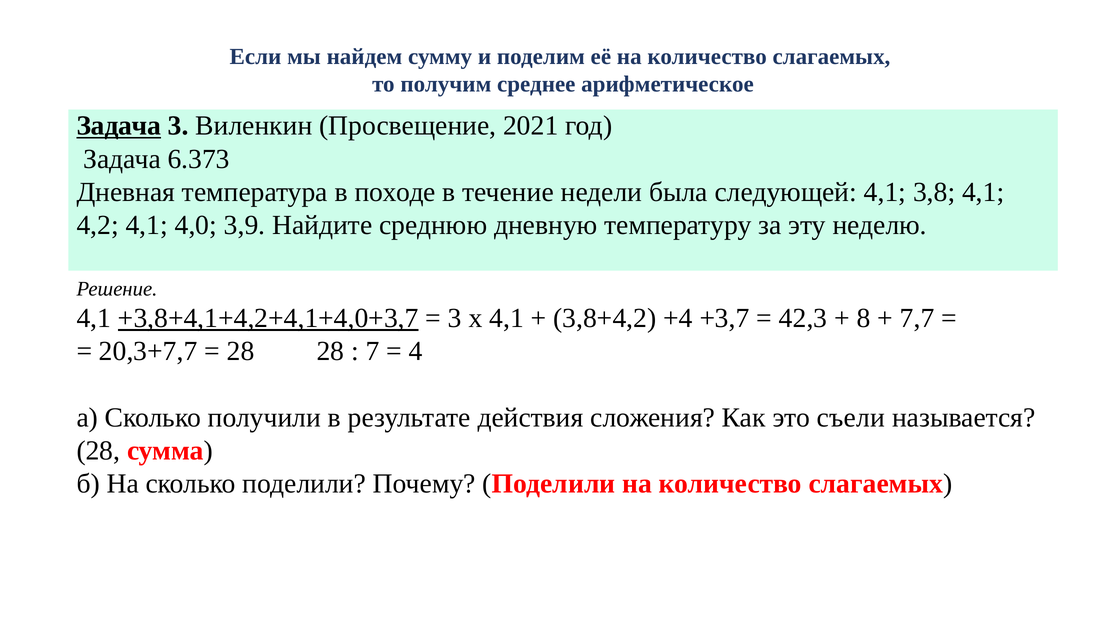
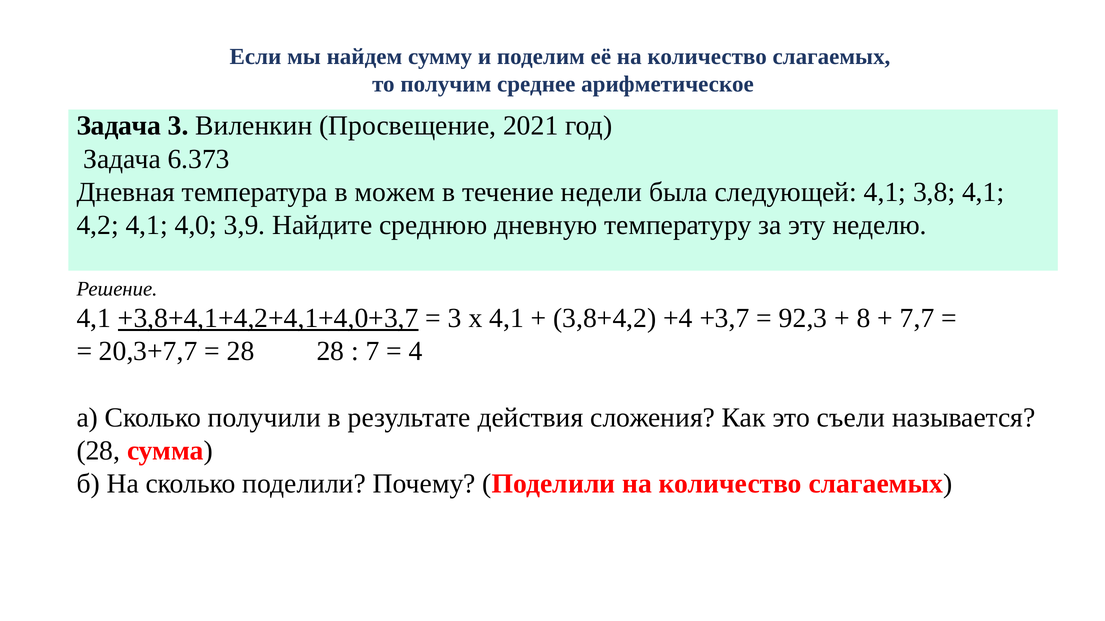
Задача underline: present -> none (119, 126)
походе: походе -> можем (395, 192)
42,3: 42,3 -> 92,3 (803, 318)
